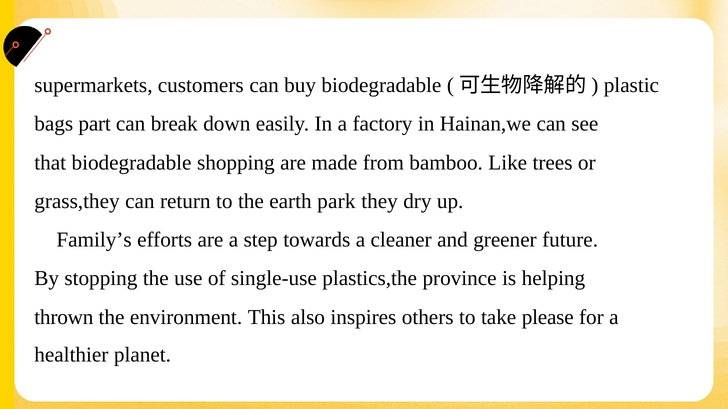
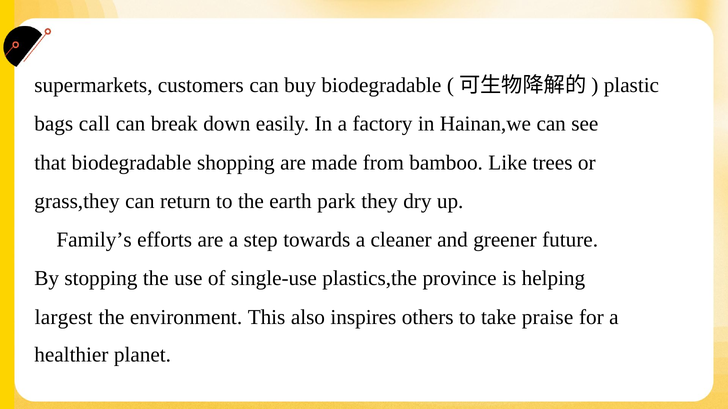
part: part -> call (94, 124)
thrown: thrown -> largest (64, 317)
please: please -> praise (548, 317)
